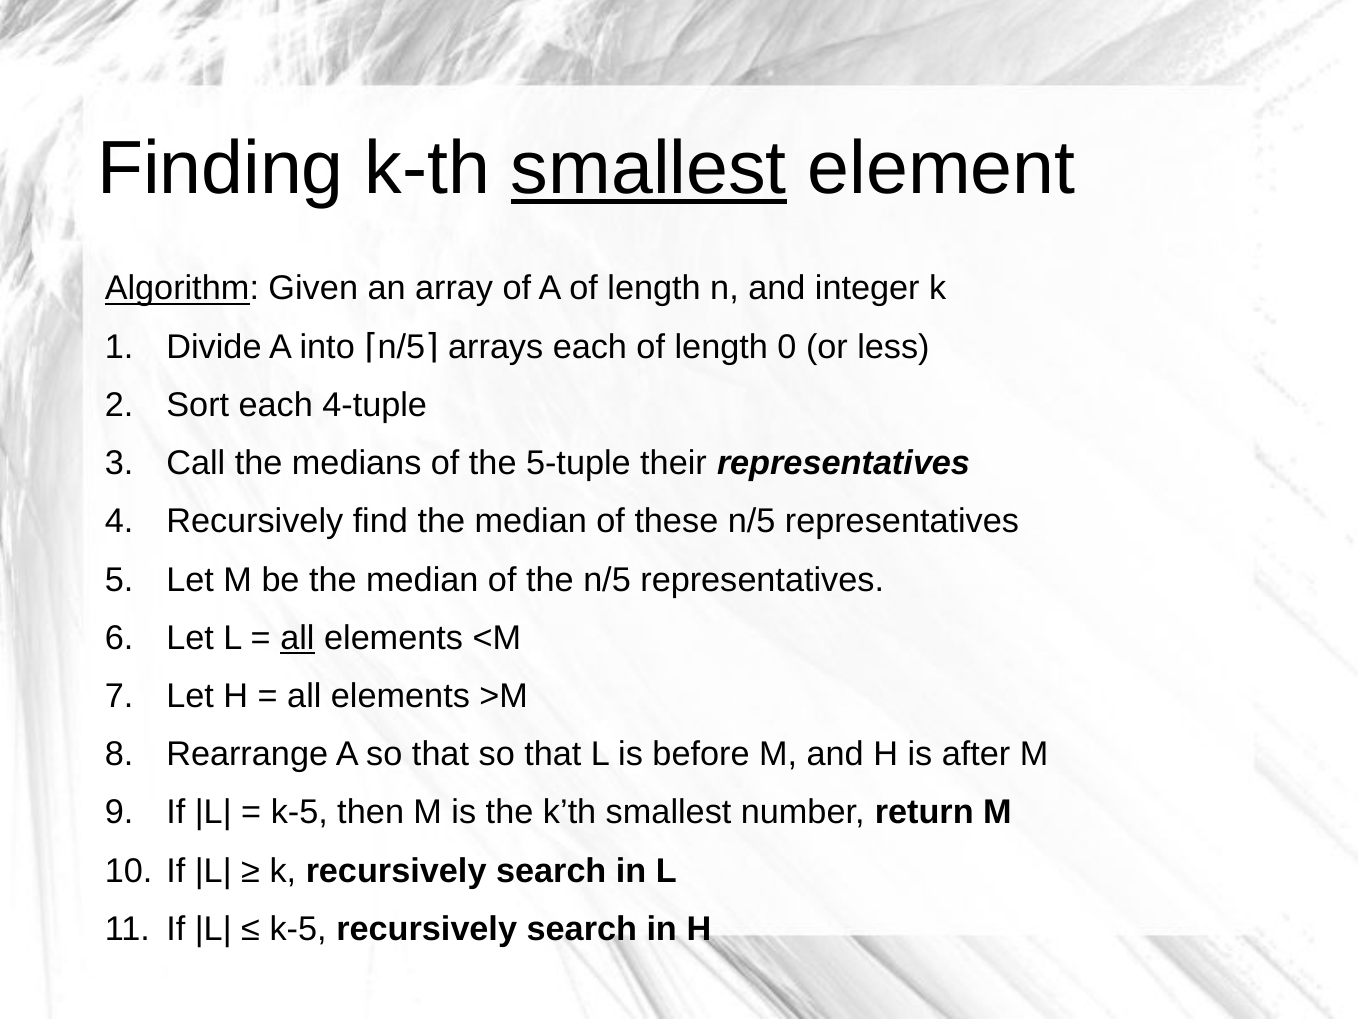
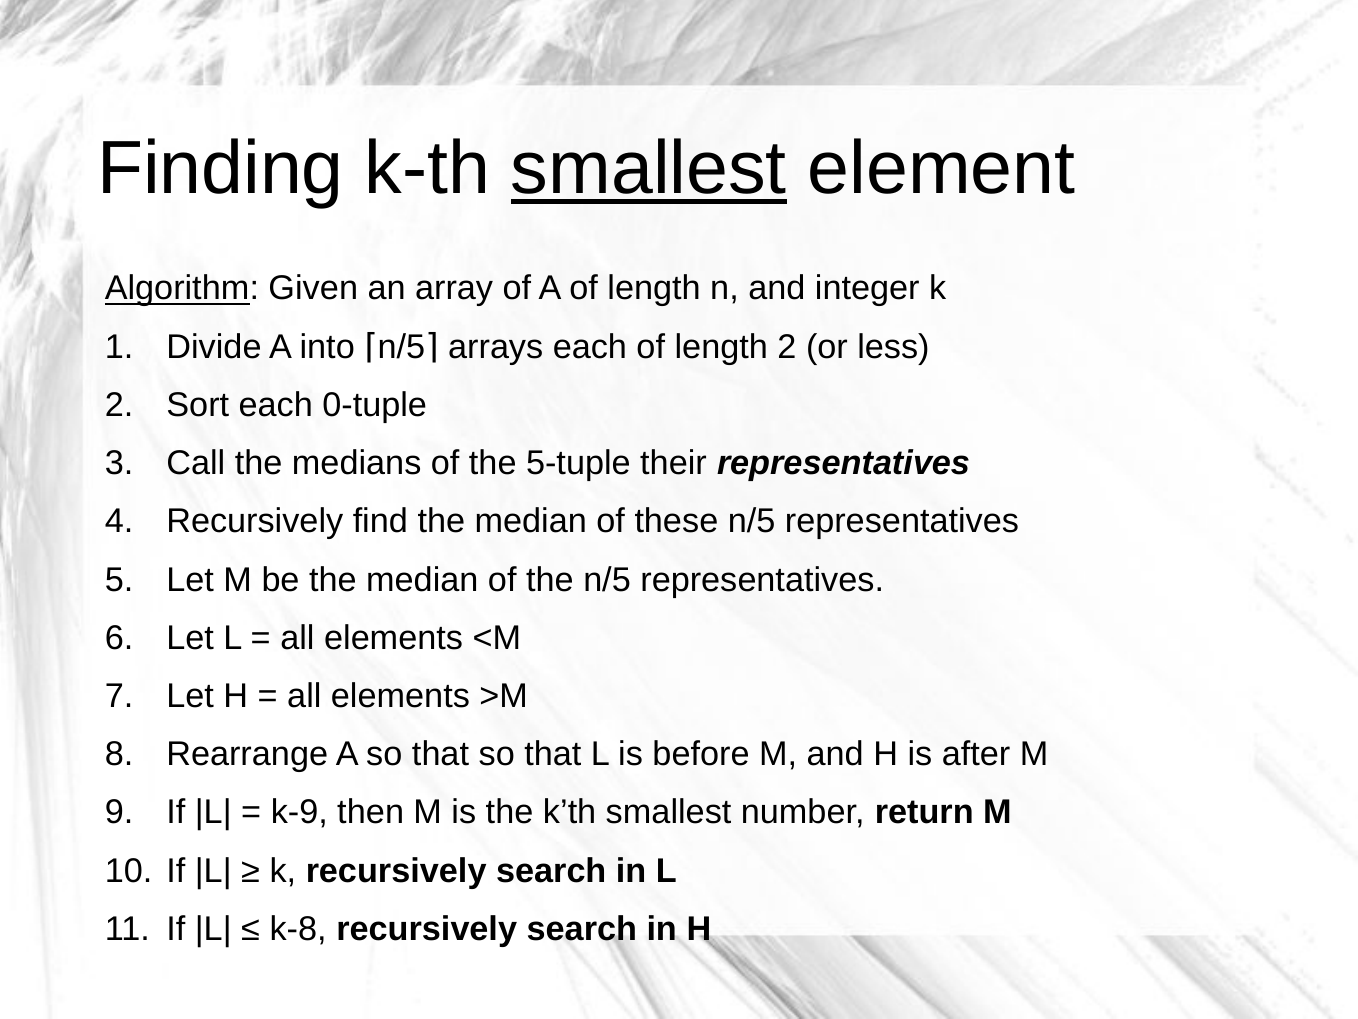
length 0: 0 -> 2 (787, 347)
4-tuple: 4-tuple -> 0-tuple (375, 405)
all underline: present -> none (297, 638)
k-5: k-5 -> k-9 (299, 812)
k-5: k-5 -> k-8 (298, 929)
